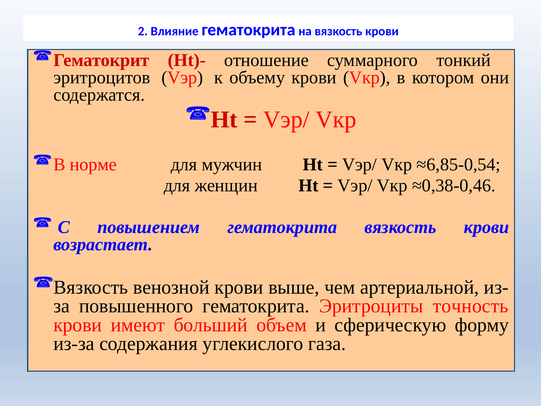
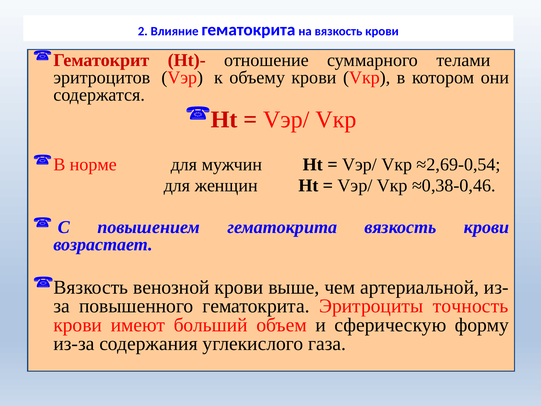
тонкий: тонкий -> телами (464, 60)
≈6,85-0,54: ≈6,85-0,54 -> ≈2,69-0,54 (459, 164)
